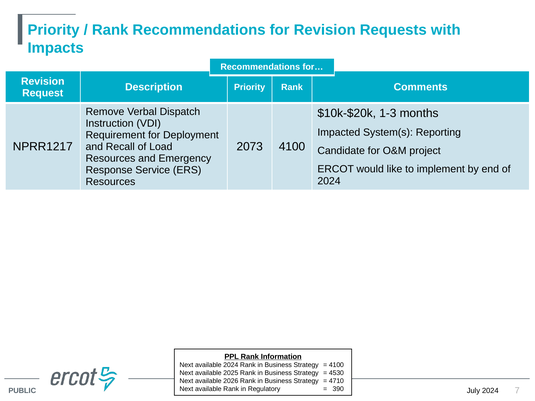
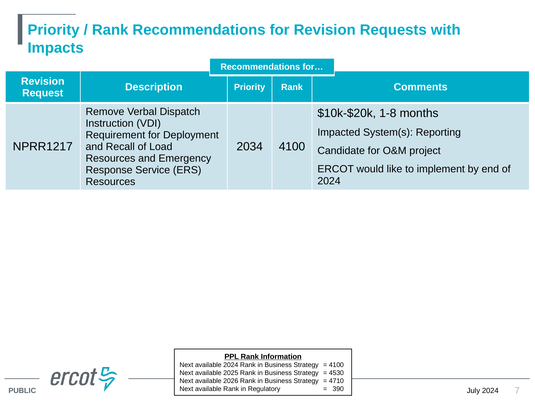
1-3: 1-3 -> 1-8 (388, 113)
2073: 2073 -> 2034 (250, 147)
